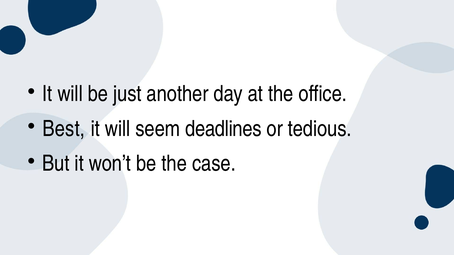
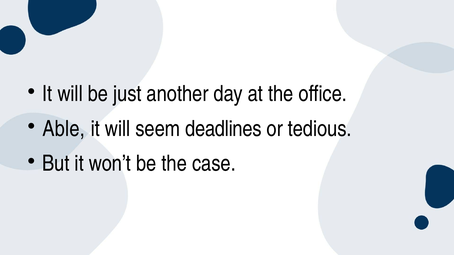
Best: Best -> Able (64, 129)
